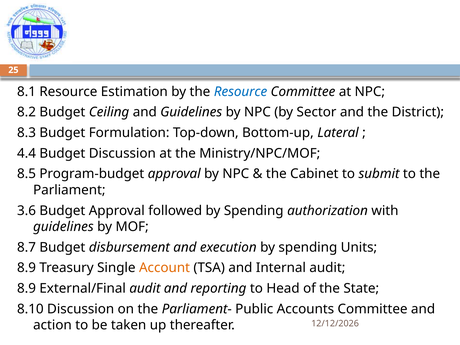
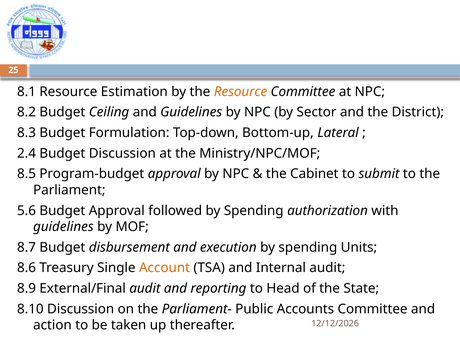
Resource colour: blue -> orange (241, 92)
4.4: 4.4 -> 2.4 (26, 153)
3.6: 3.6 -> 5.6 (26, 211)
8.9: 8.9 -> 8.6 (26, 268)
